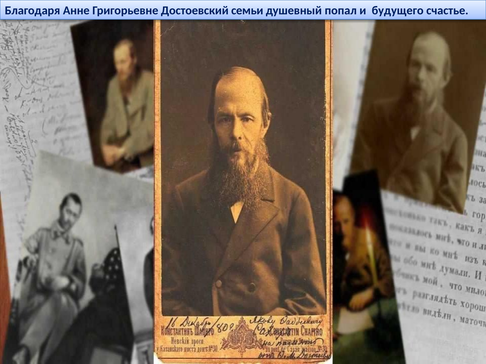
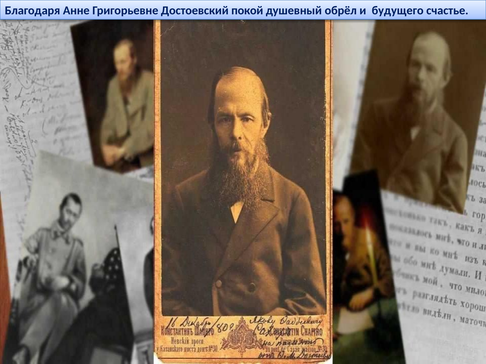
семьи: семьи -> покой (247, 11)
попал: попал -> обрёл (341, 11)
